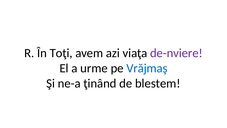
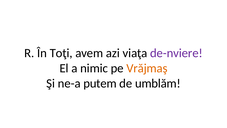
urme: urme -> nimic (94, 68)
Vrăjmaş colour: blue -> orange (147, 68)
ţinând: ţinând -> putem (100, 83)
blestem: blestem -> umblăm (158, 83)
